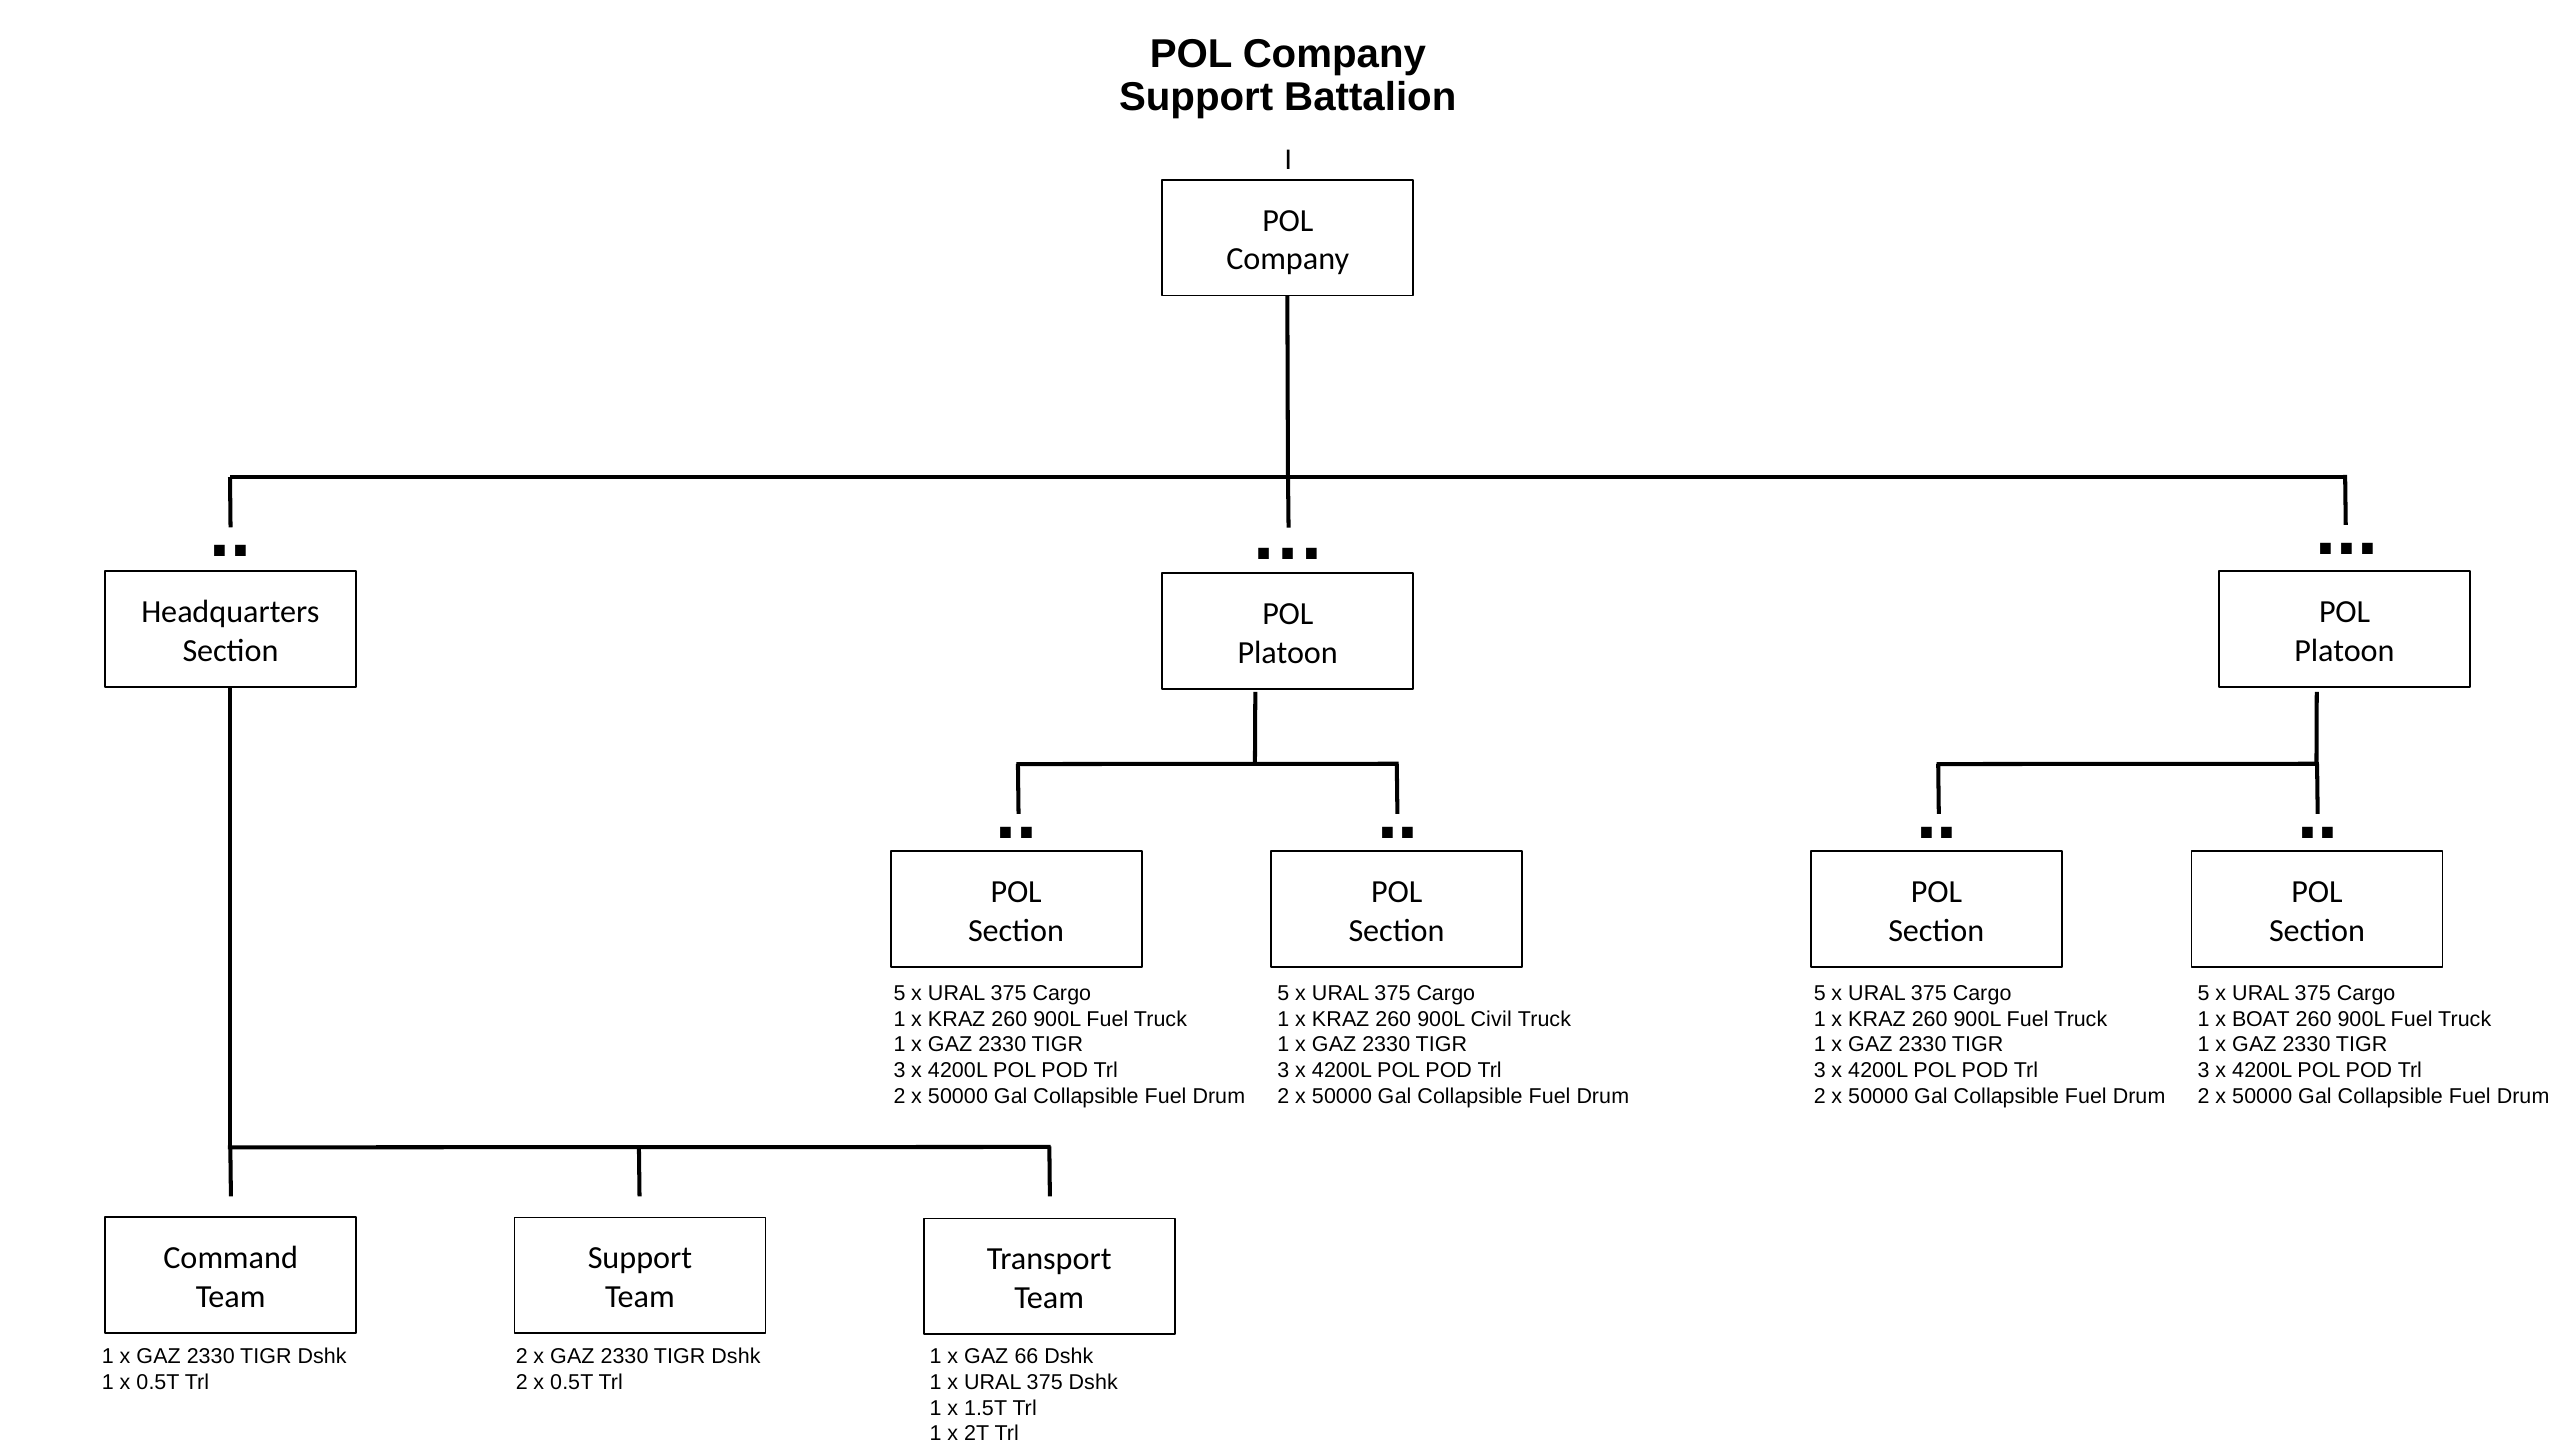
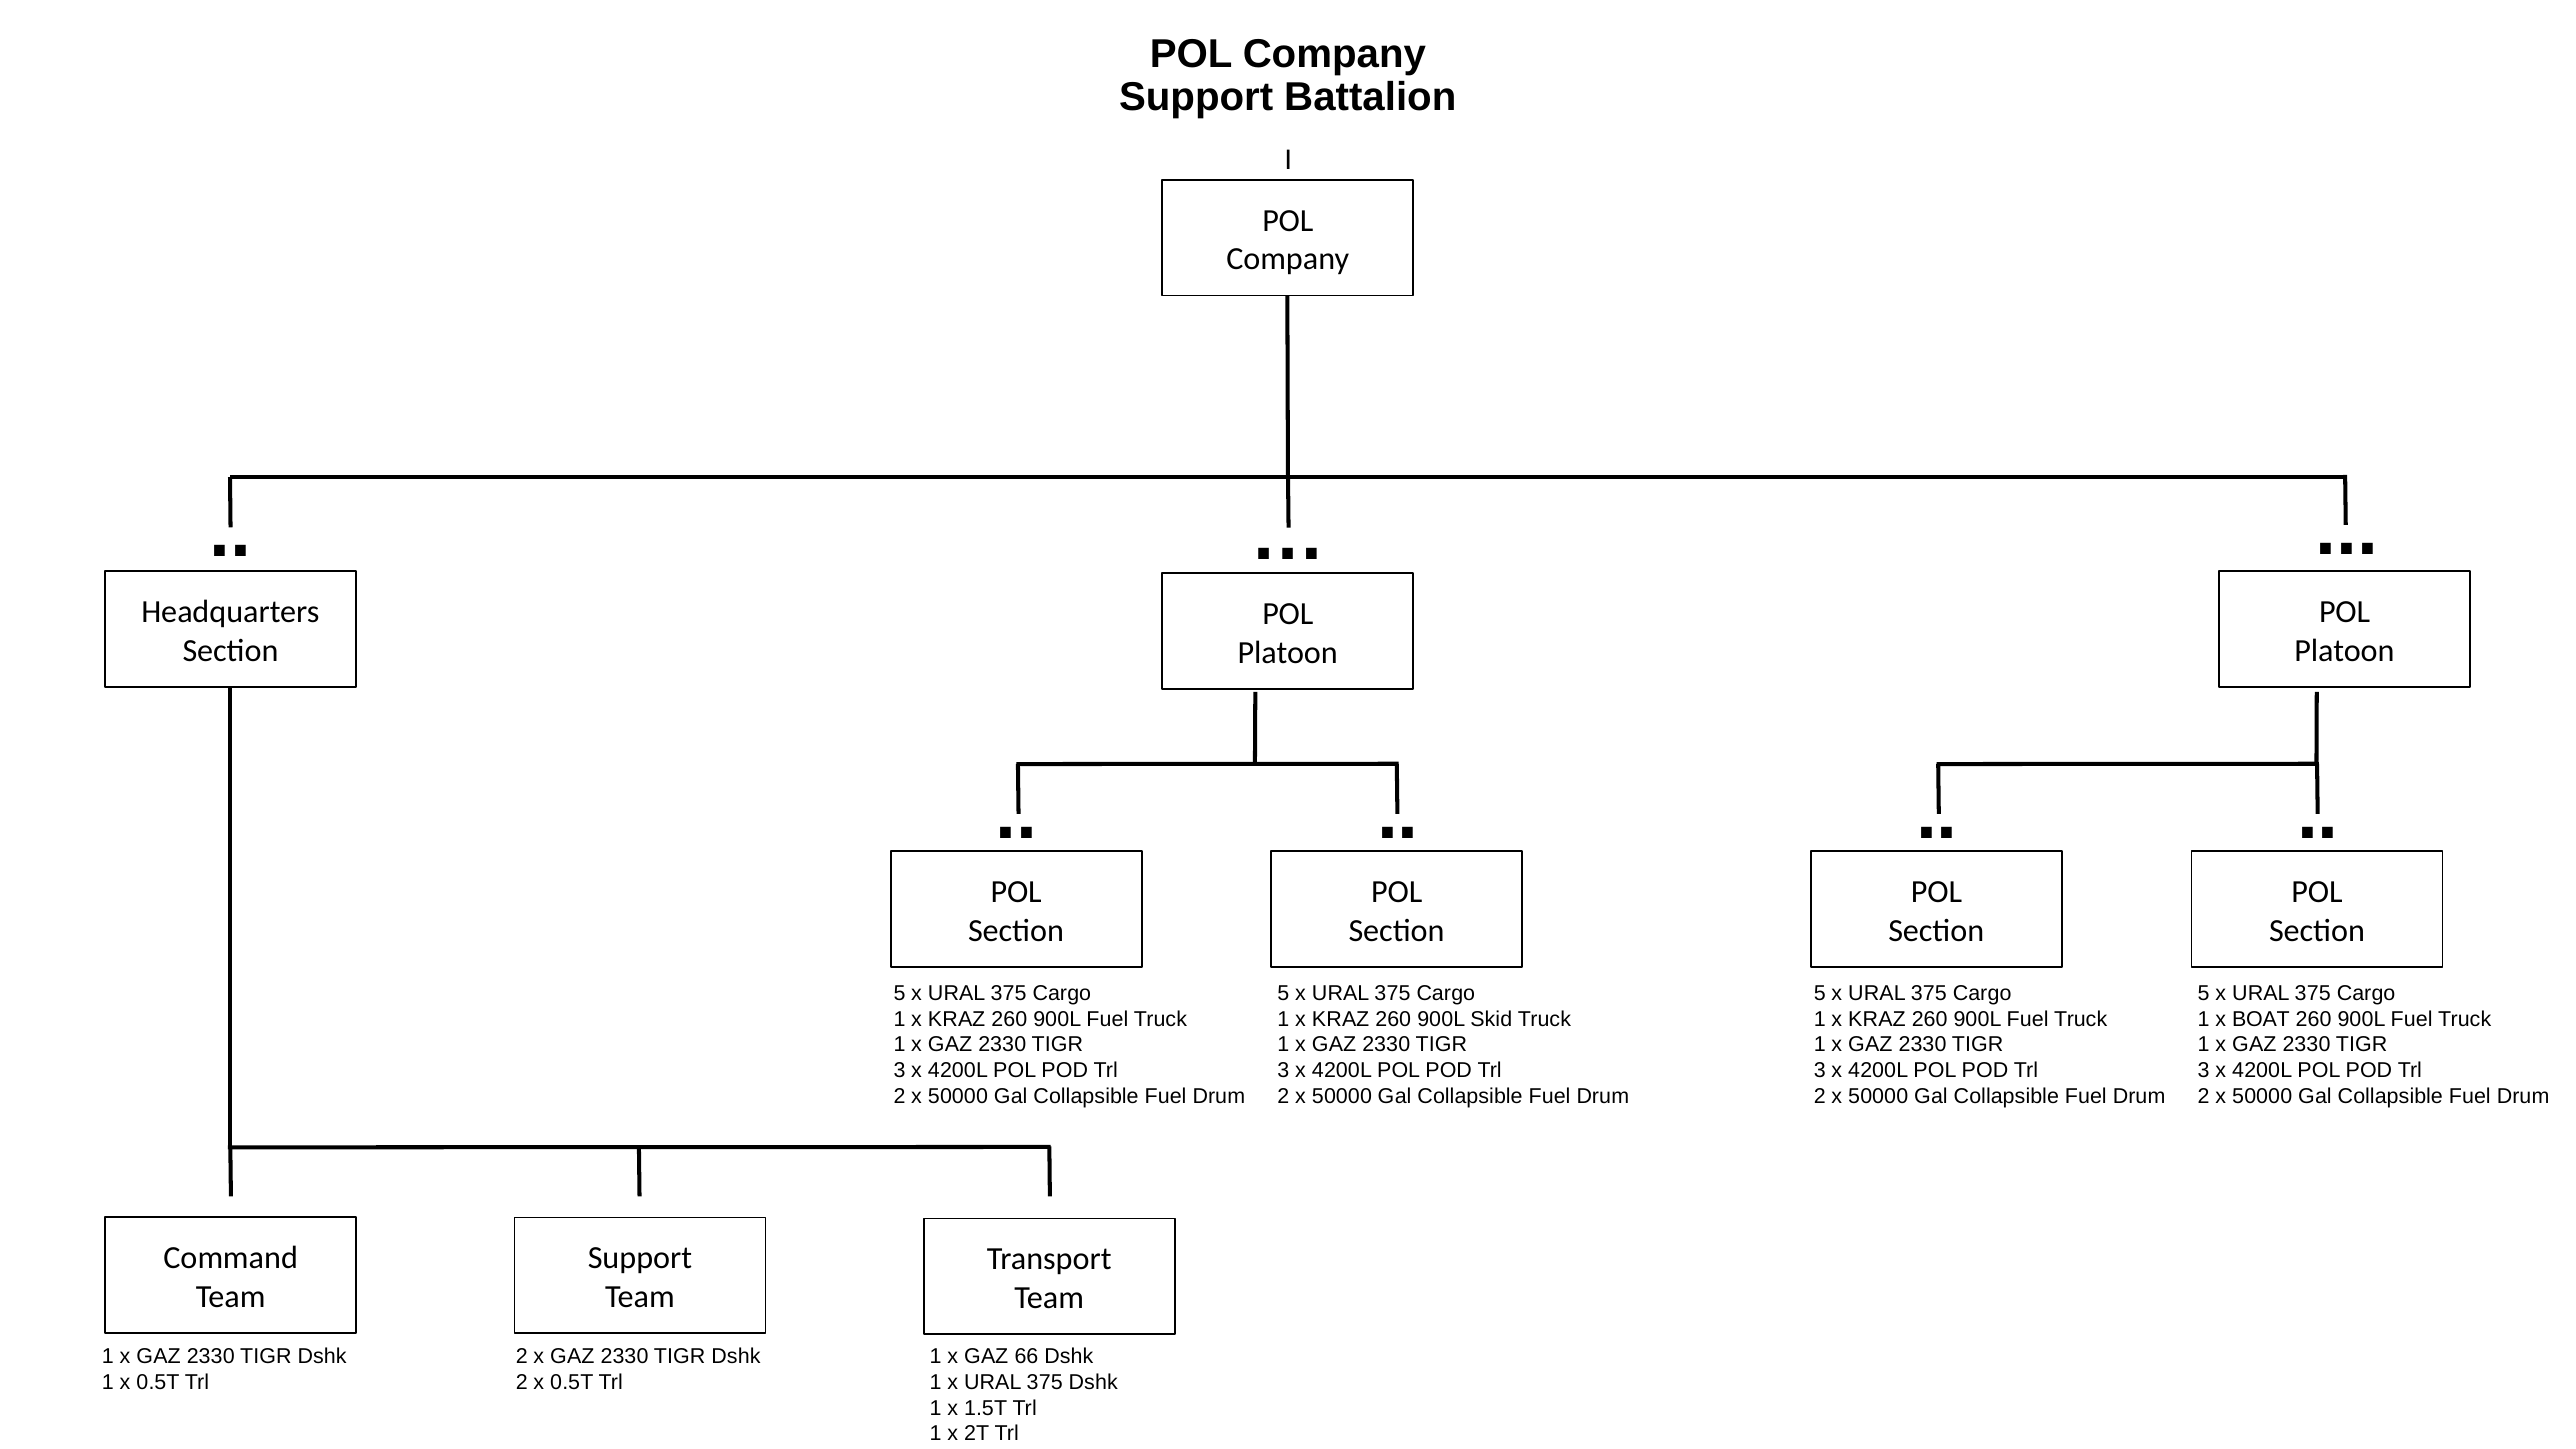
Civil: Civil -> Skid (1491, 1019)
